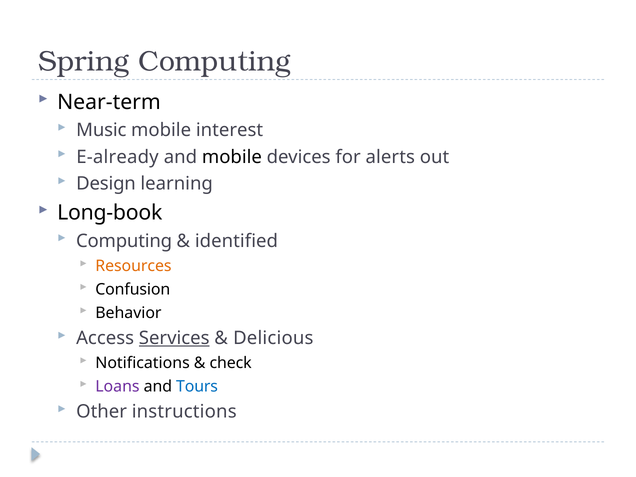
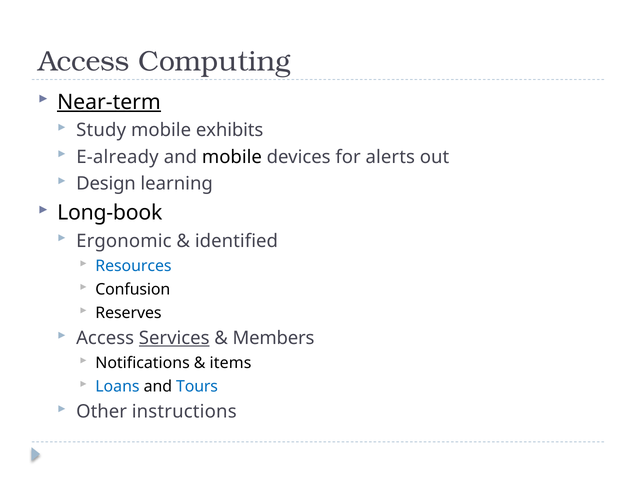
Spring: Spring -> Access (84, 61)
Near-term underline: none -> present (109, 102)
Music: Music -> Study (101, 130)
interest: interest -> exhibits (230, 130)
Computing: Computing -> Ergonomic (124, 241)
Resources colour: orange -> blue (133, 266)
Behavior: Behavior -> Reserves (128, 313)
Delicious: Delicious -> Members (273, 338)
check: check -> items (230, 363)
Loans colour: purple -> blue (117, 386)
